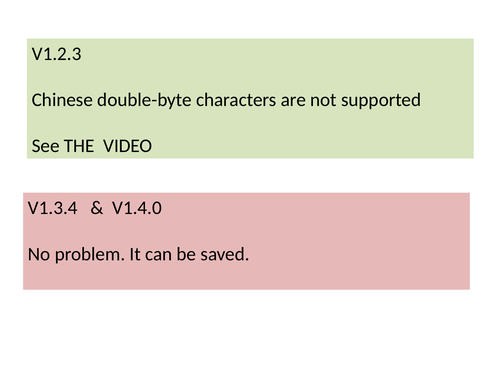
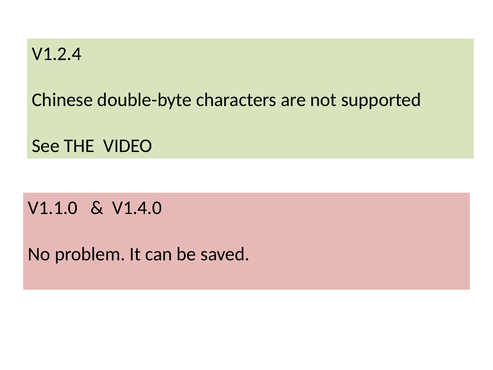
V1.2.3: V1.2.3 -> V1.2.4 (57, 54)
V1.3.4: V1.3.4 -> V1.1.0 (53, 208)
